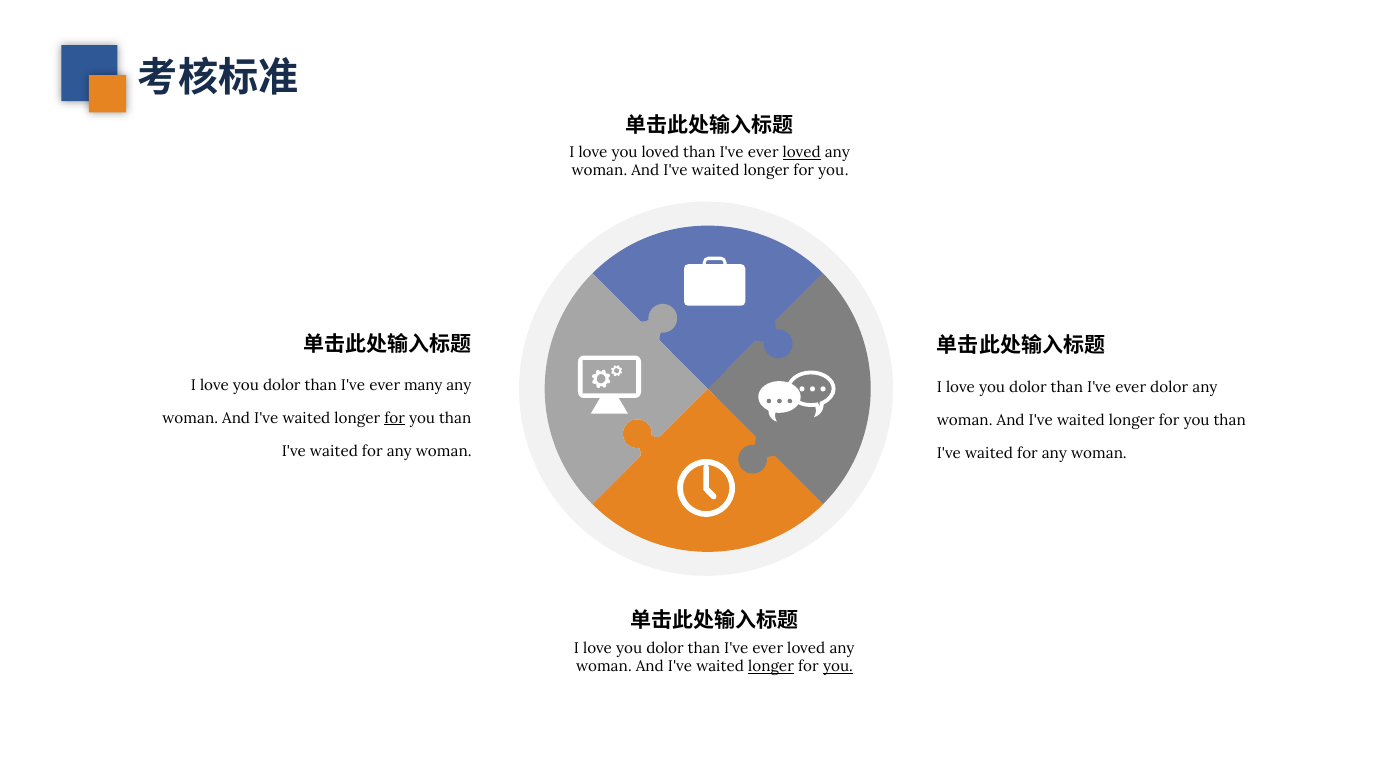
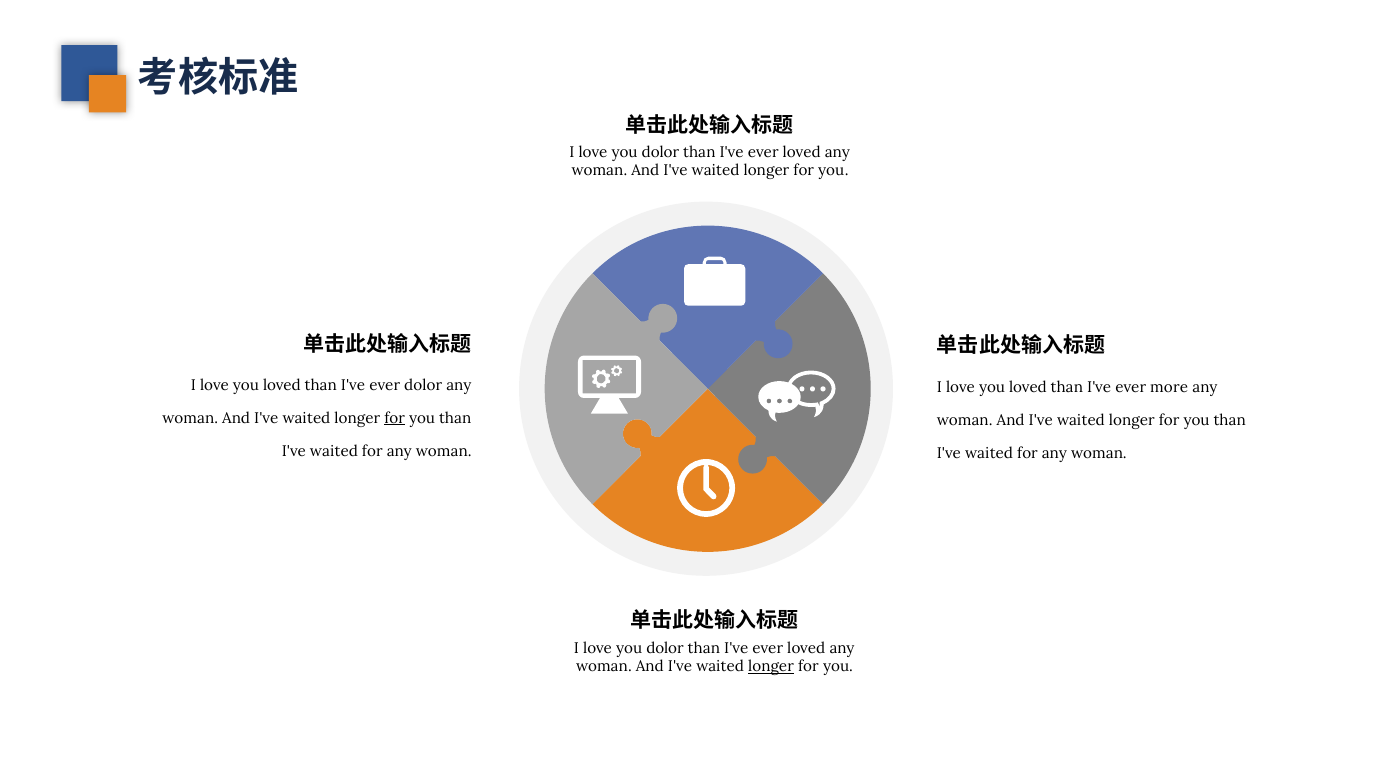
loved: loved -> dolor (660, 152)
loved underline: present -> none (802, 152)
dolor: dolor -> loved (282, 385)
ever many: many -> dolor (423, 385)
dolor: dolor -> loved (1028, 387)
ever dolor: dolor -> more (1169, 387)
you underline: present -> none (838, 666)
